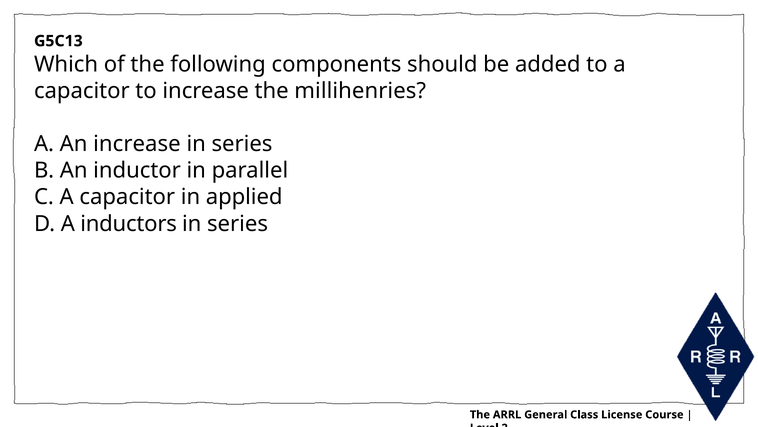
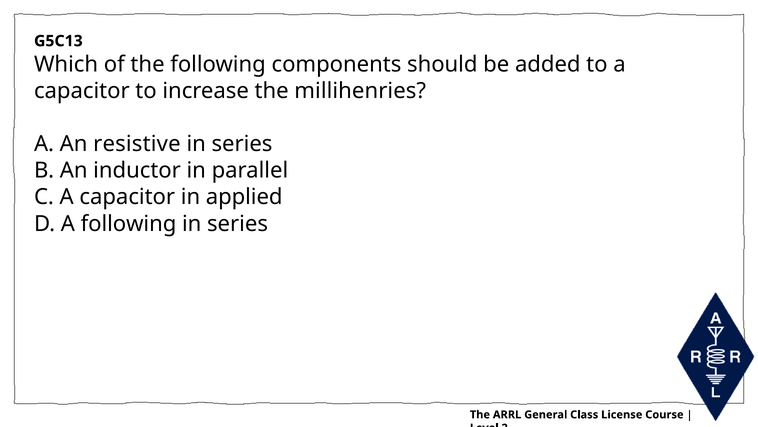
An increase: increase -> resistive (137, 144)
A inductors: inductors -> following (129, 223)
